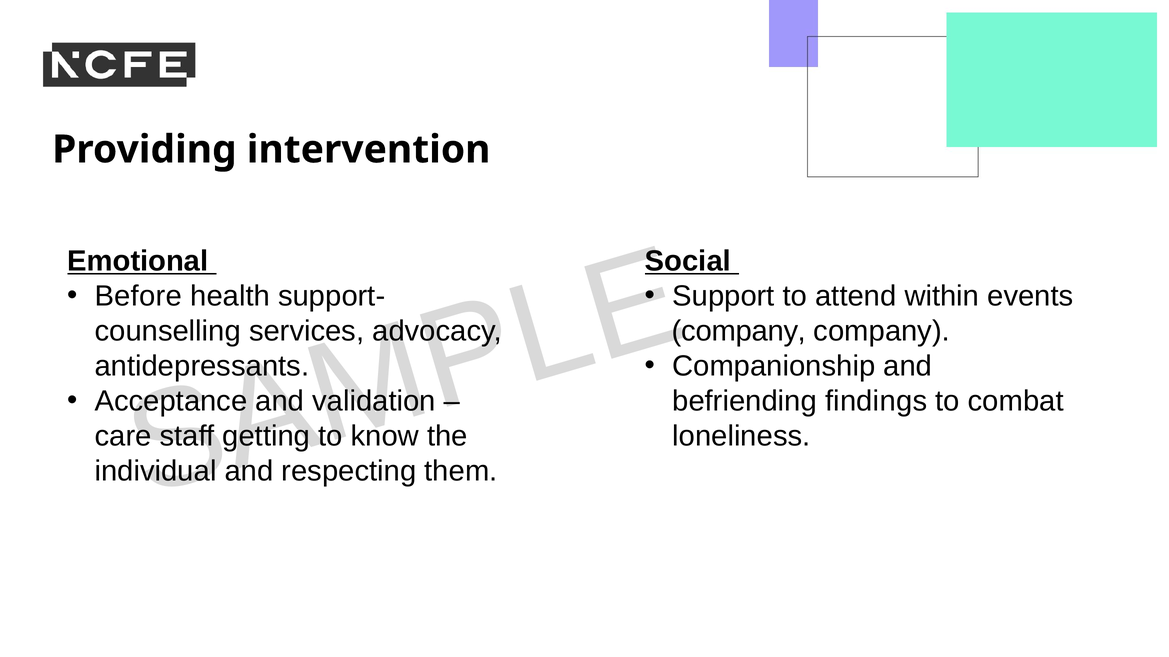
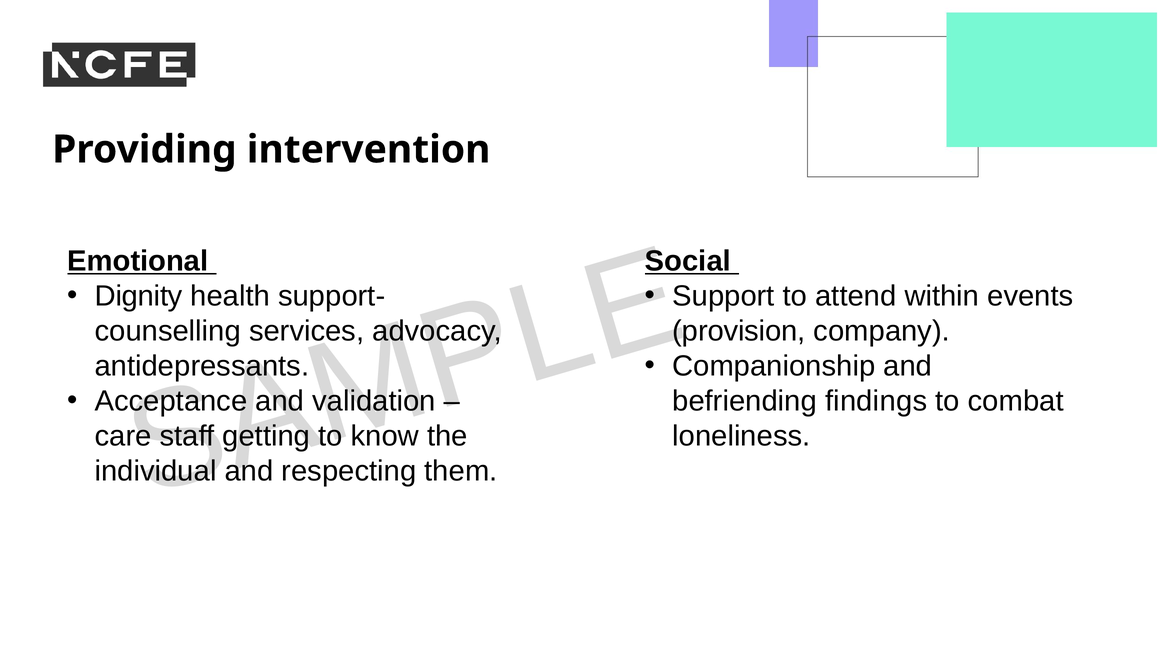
Before: Before -> Dignity (139, 296)
company: company -> provision (739, 331)
